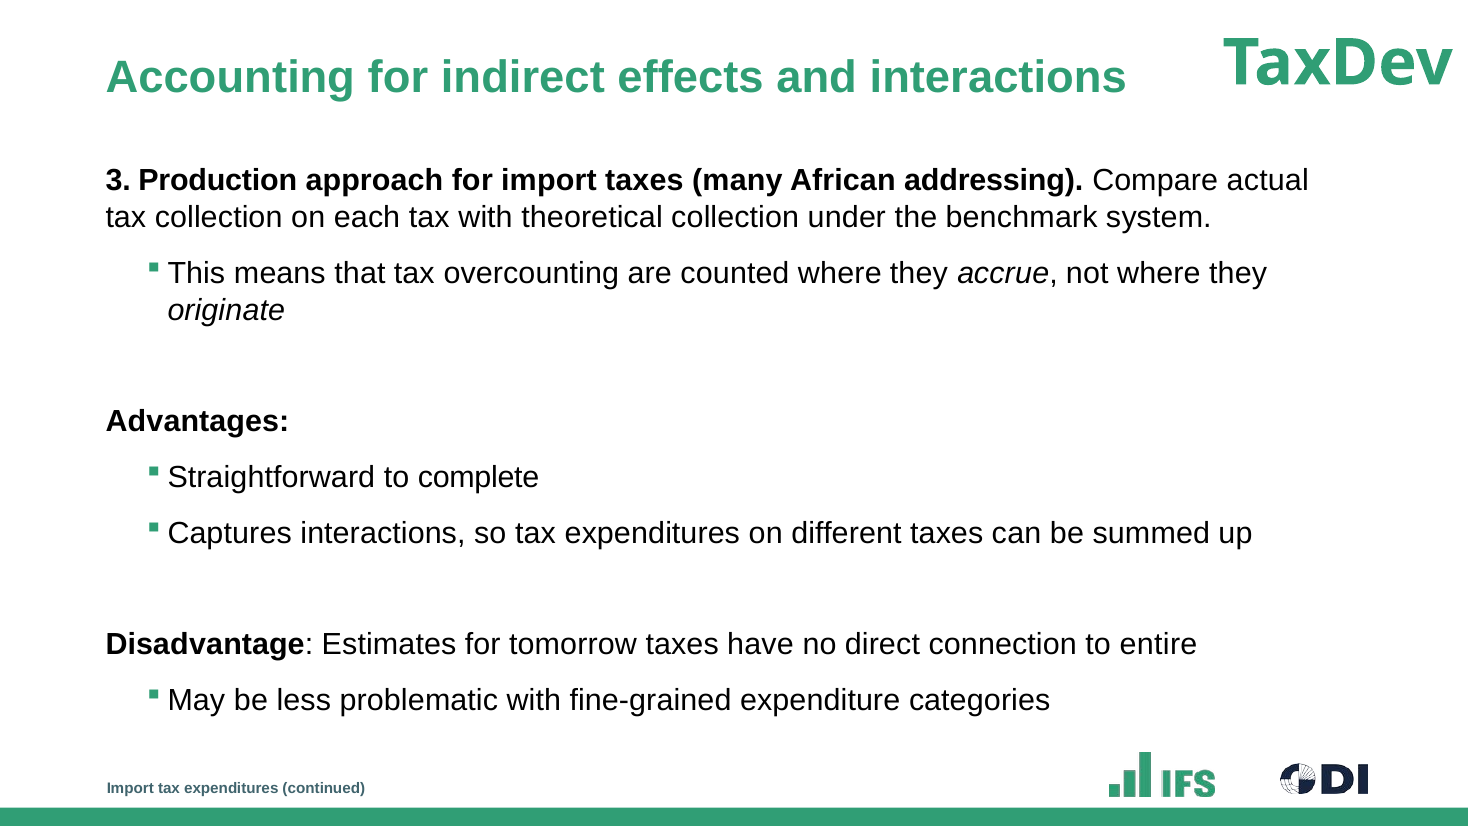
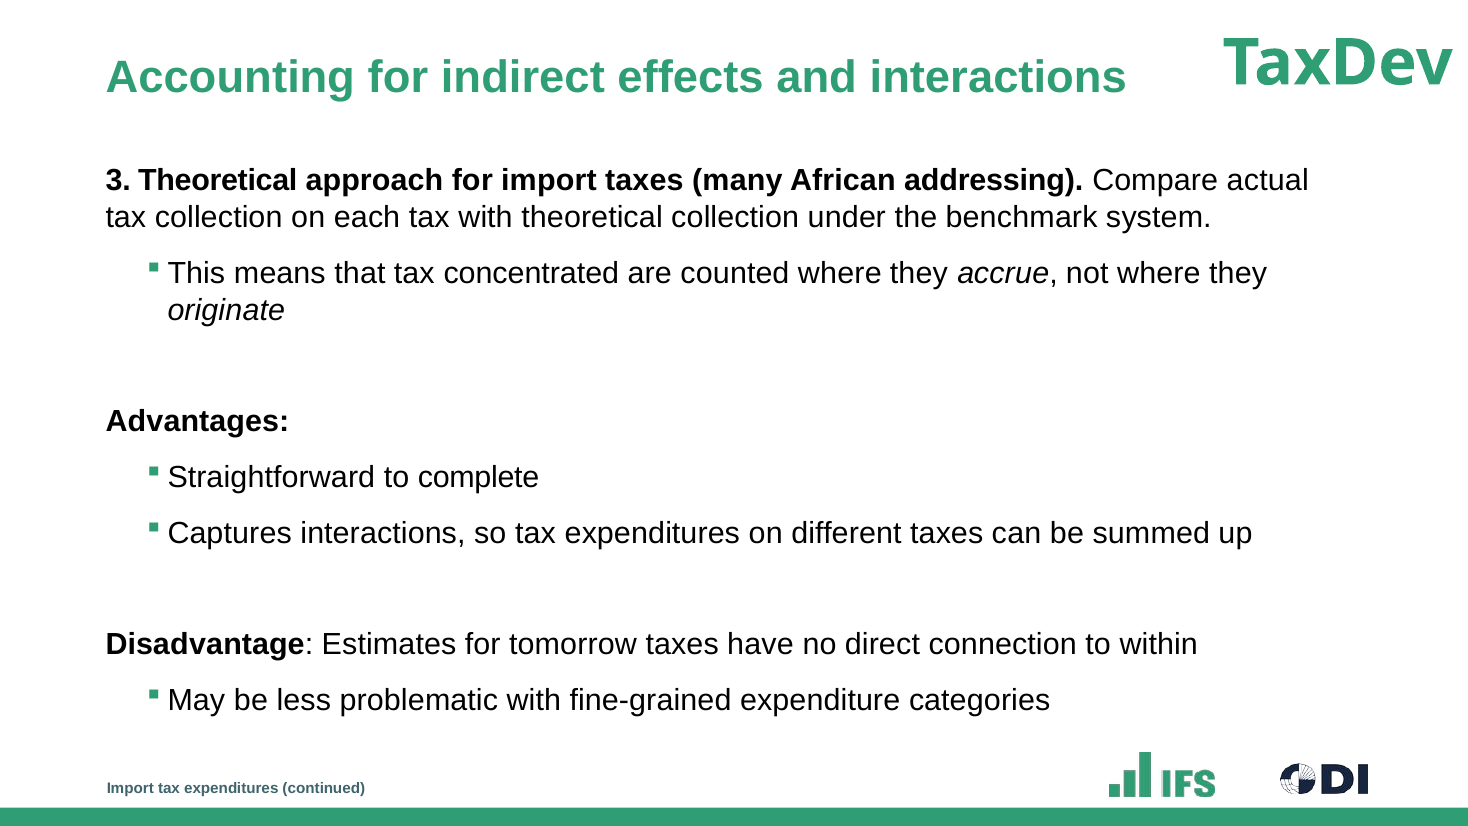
3 Production: Production -> Theoretical (218, 181)
overcounting: overcounting -> concentrated (531, 273)
entire: entire -> within (1159, 645)
